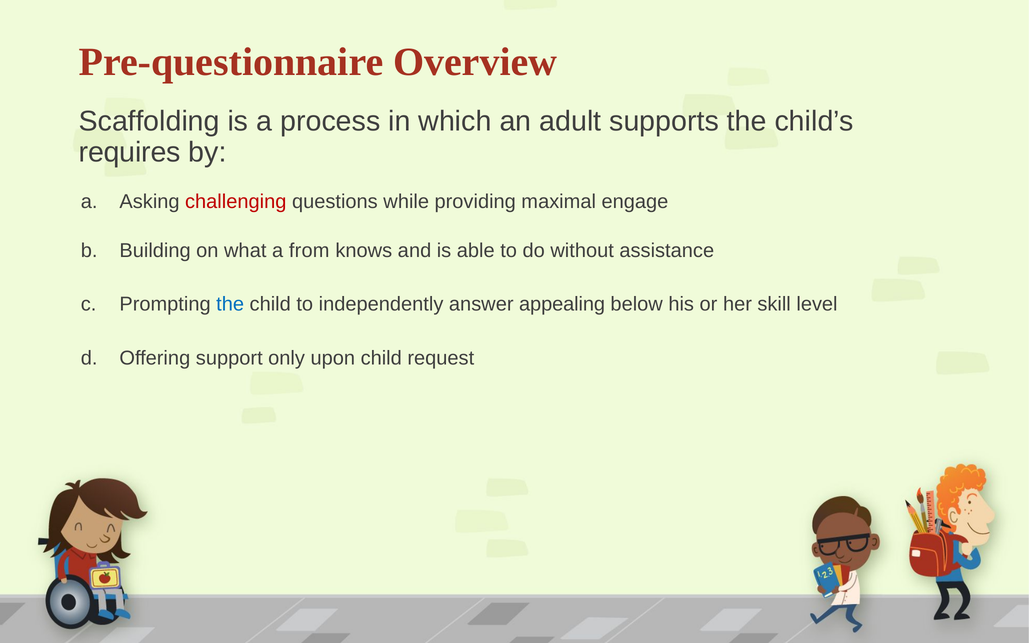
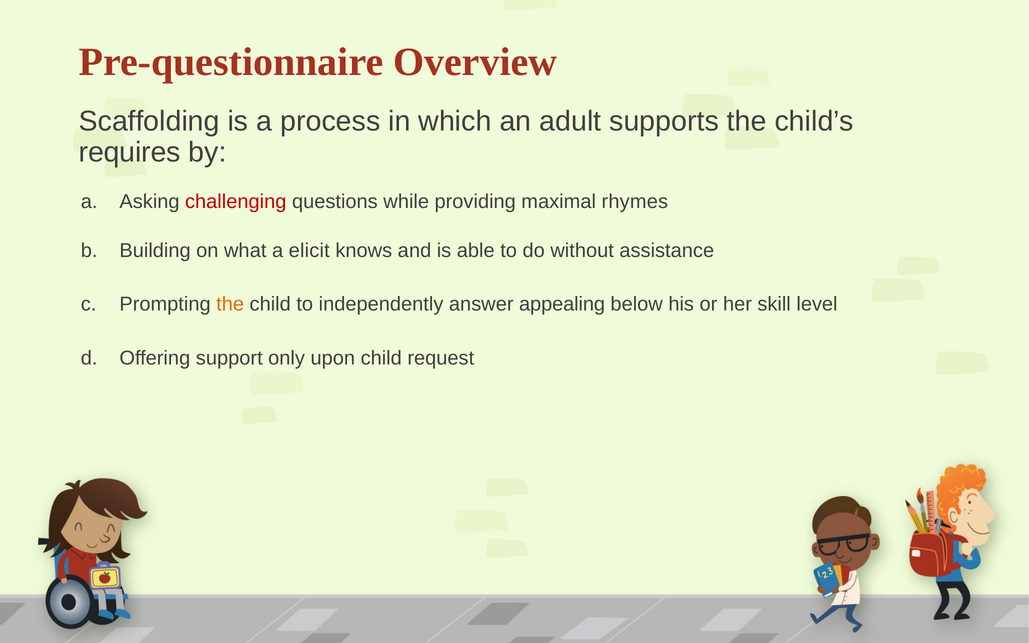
engage: engage -> rhymes (635, 202)
from: from -> elicit (309, 250)
the colour: blue -> orange (230, 304)
